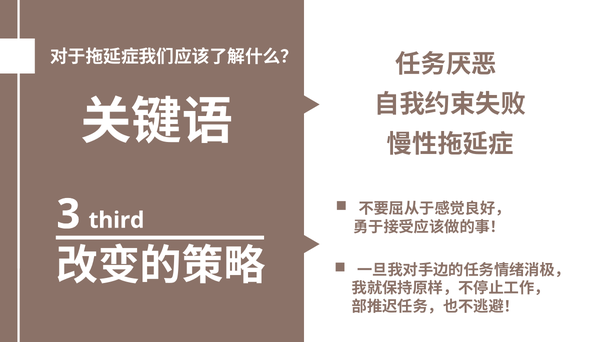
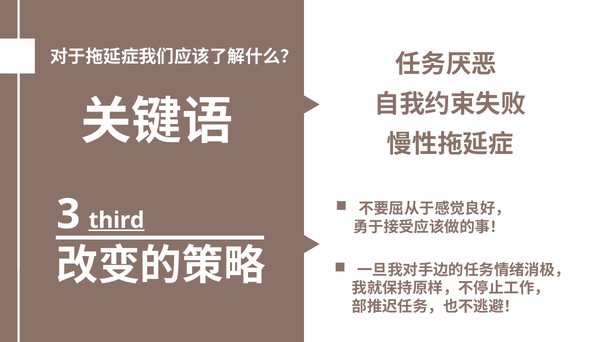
third underline: none -> present (117, 220)
